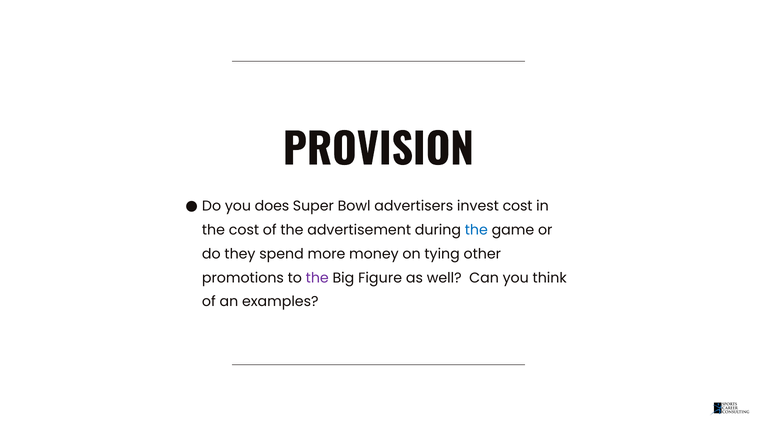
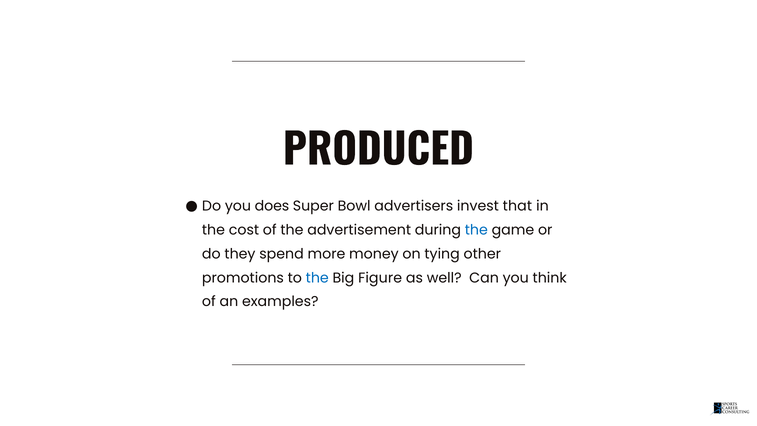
PROVISION: PROVISION -> PRODUCED (378, 151)
invest cost: cost -> that (517, 206)
the colour: purple -> blue (317, 278)
